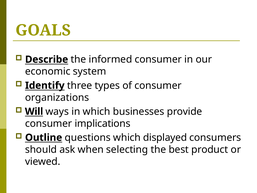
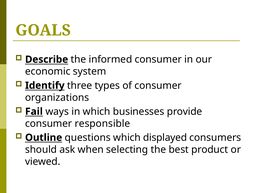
Will: Will -> Fail (34, 111)
implications: implications -> responsible (102, 123)
